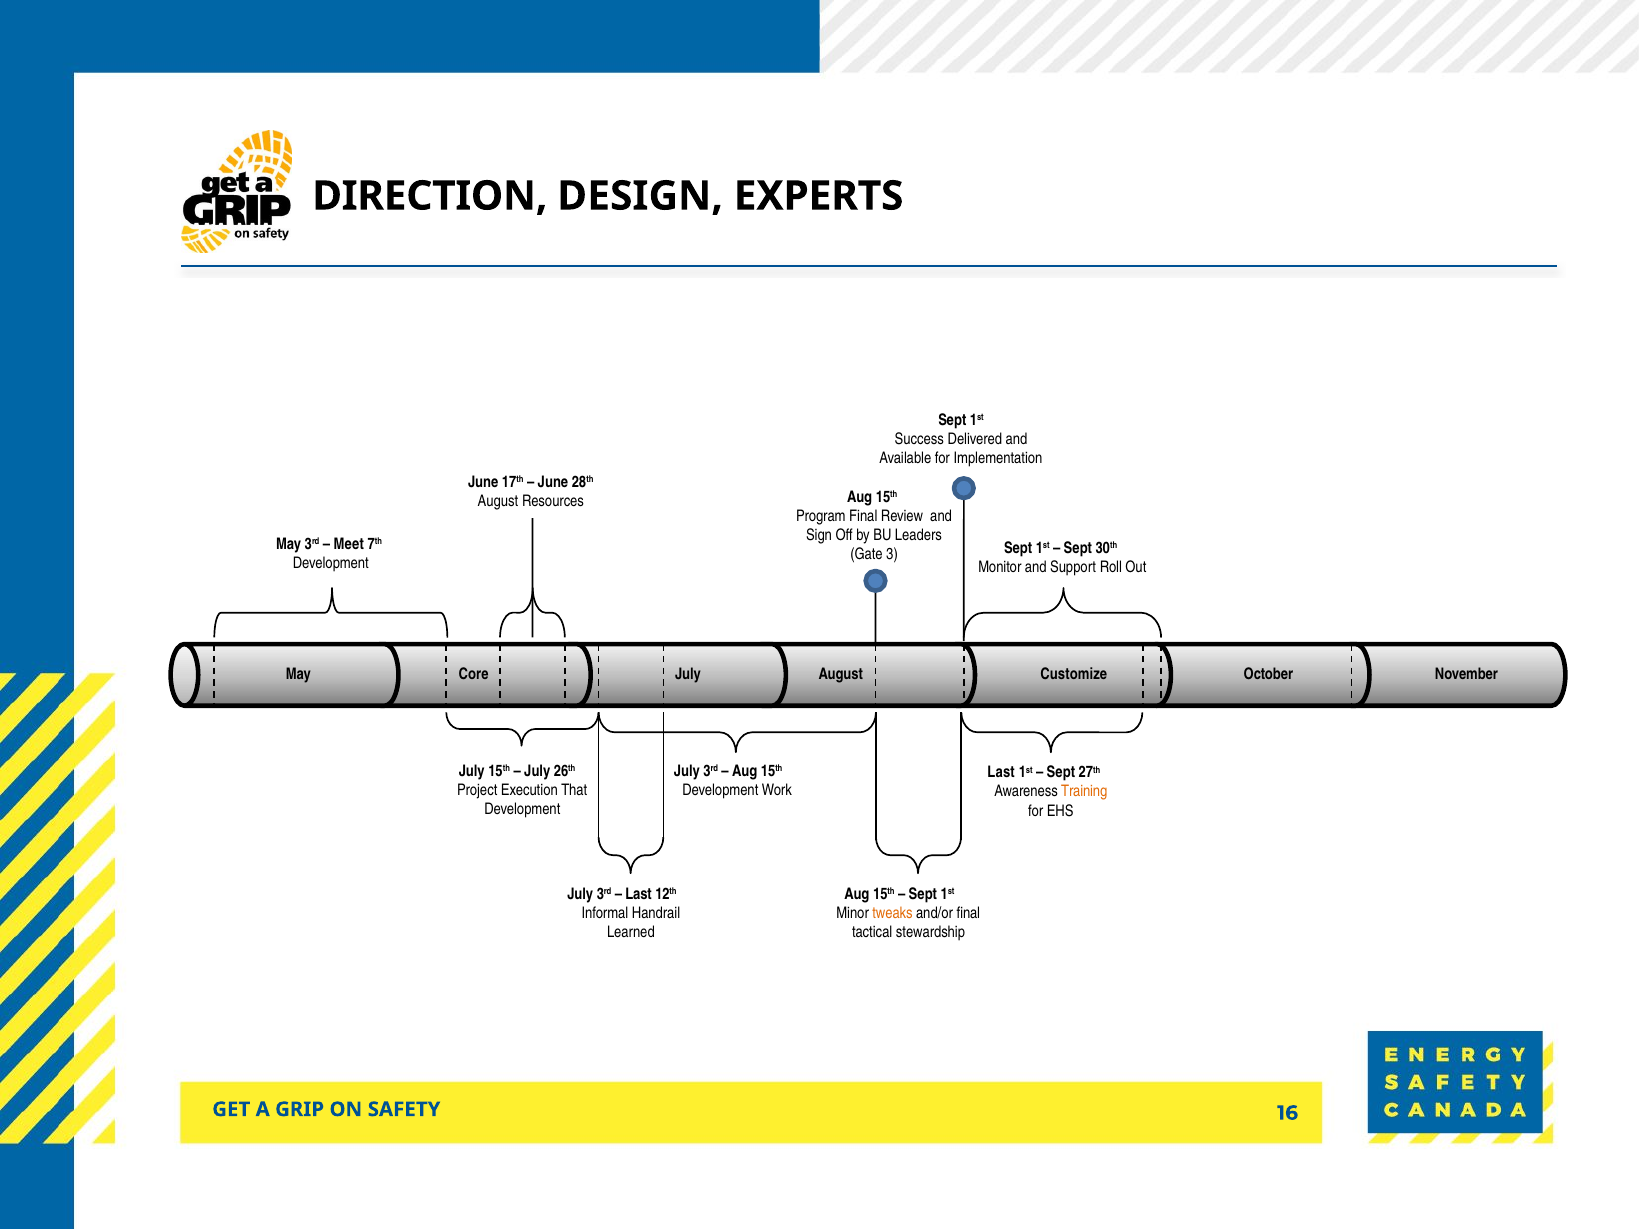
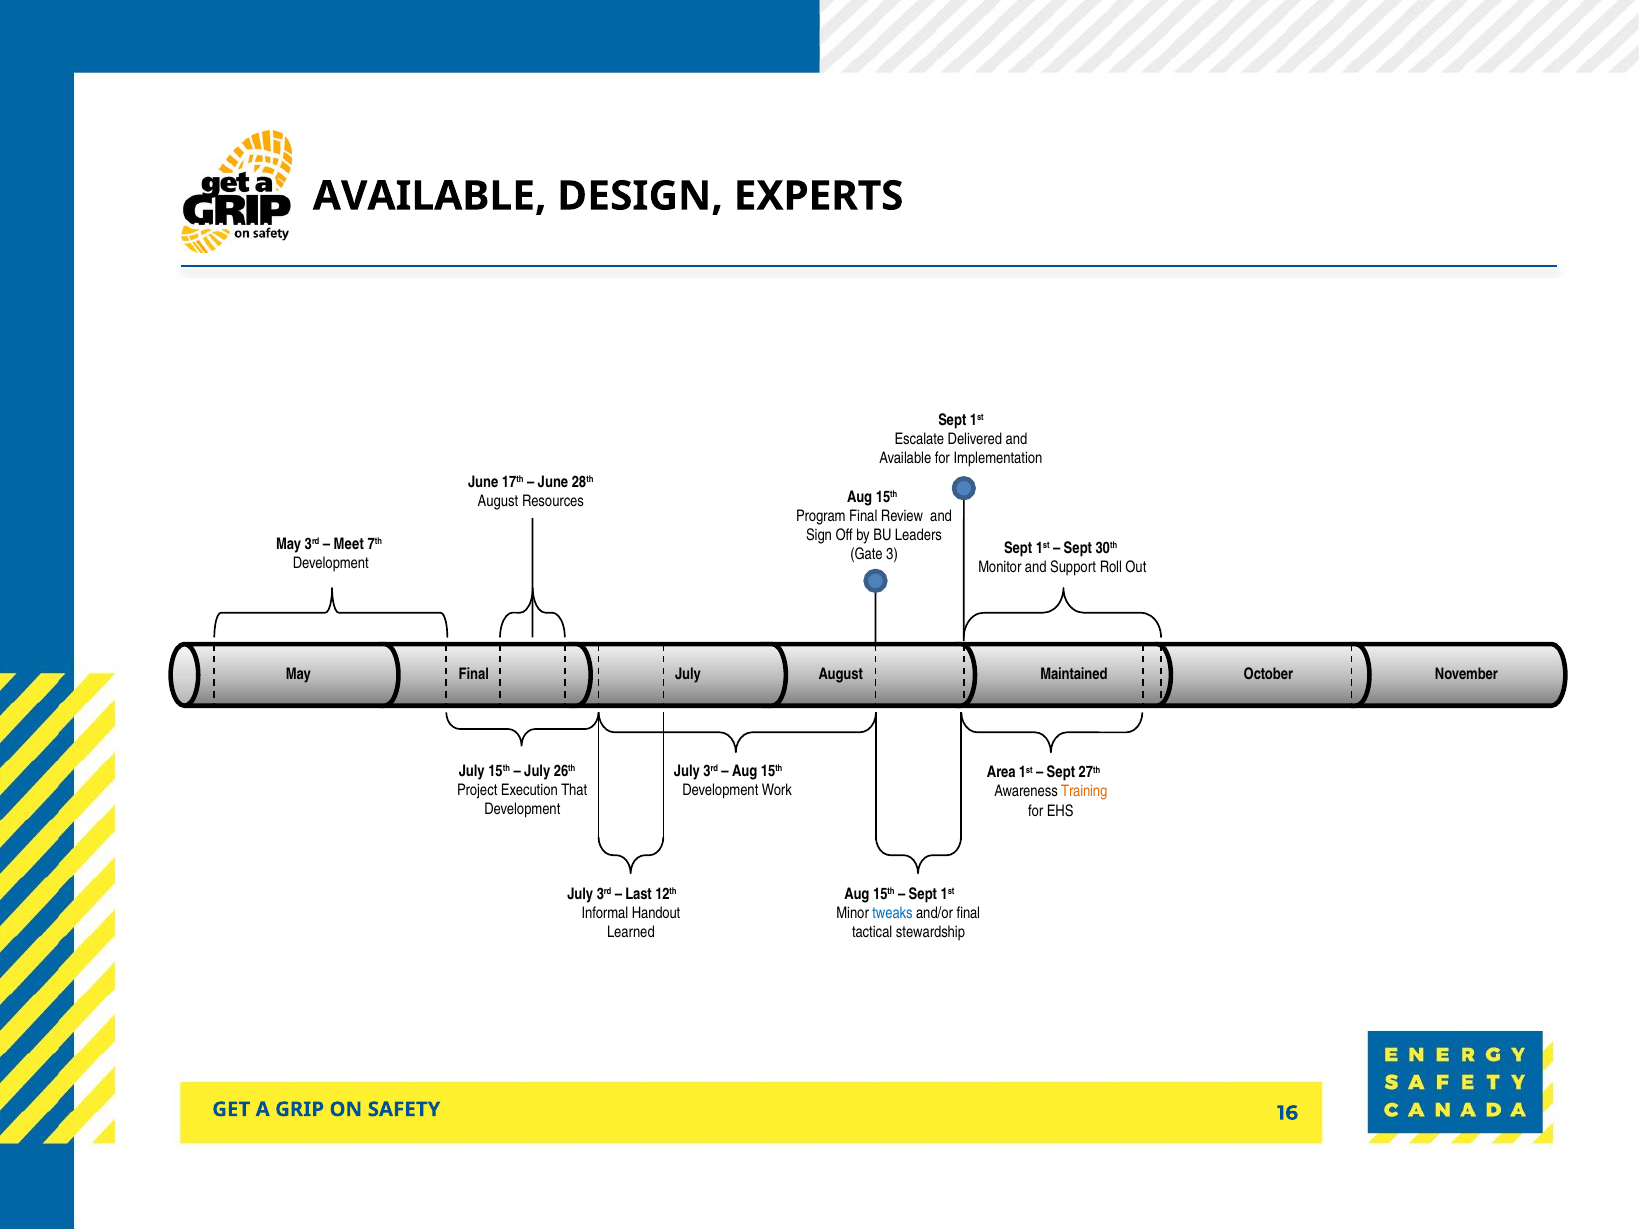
DIRECTION: DIRECTION -> AVAILABLE (430, 196)
Success: Success -> Escalate (919, 439)
May Core: Core -> Final (474, 674)
Customize: Customize -> Maintained (1074, 674)
Last: Last -> Area (1001, 773)
Handrail: Handrail -> Handout (656, 913)
tweaks colour: orange -> blue (893, 913)
